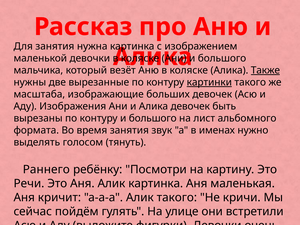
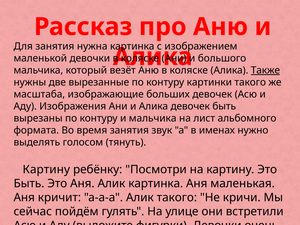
картинки underline: present -> none (209, 82)
контуру и большого: большого -> мальчика (153, 118)
Раннего: Раннего -> Картину (46, 169)
Речи: Речи -> Быть (29, 183)
